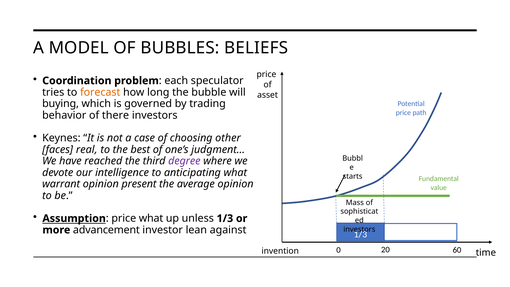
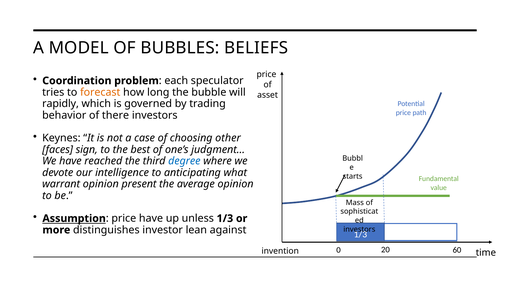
buying: buying -> rapidly (61, 104)
real: real -> sign (87, 150)
degree colour: purple -> blue (184, 161)
price what: what -> have (151, 218)
advancement: advancement -> distinguishes (106, 230)
